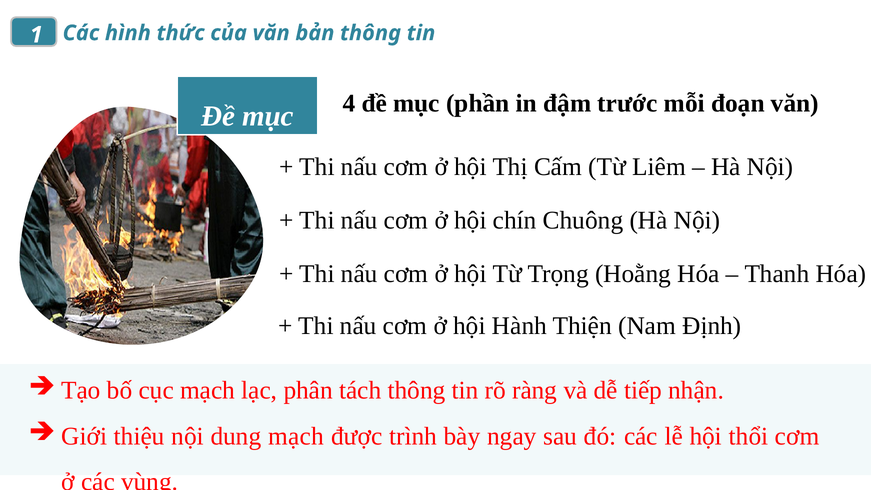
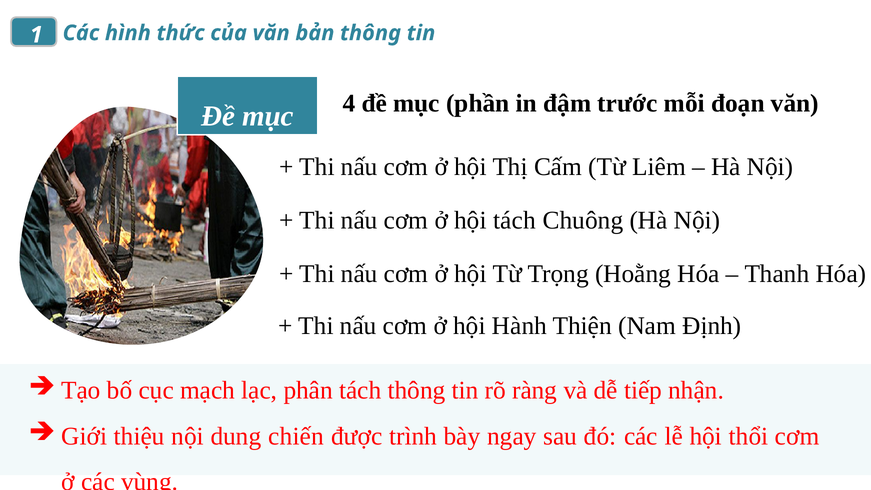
hội chín: chín -> tách (515, 220)
dung mạch: mạch -> chiến (296, 436)
